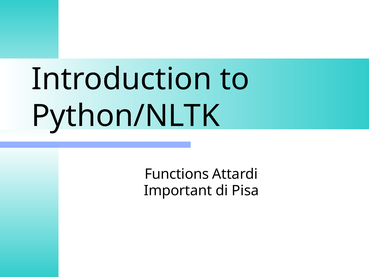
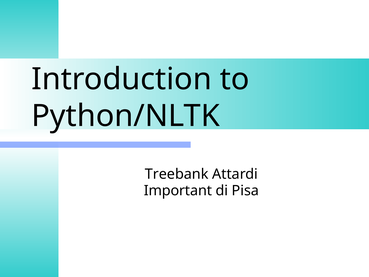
Functions: Functions -> Treebank (177, 174)
